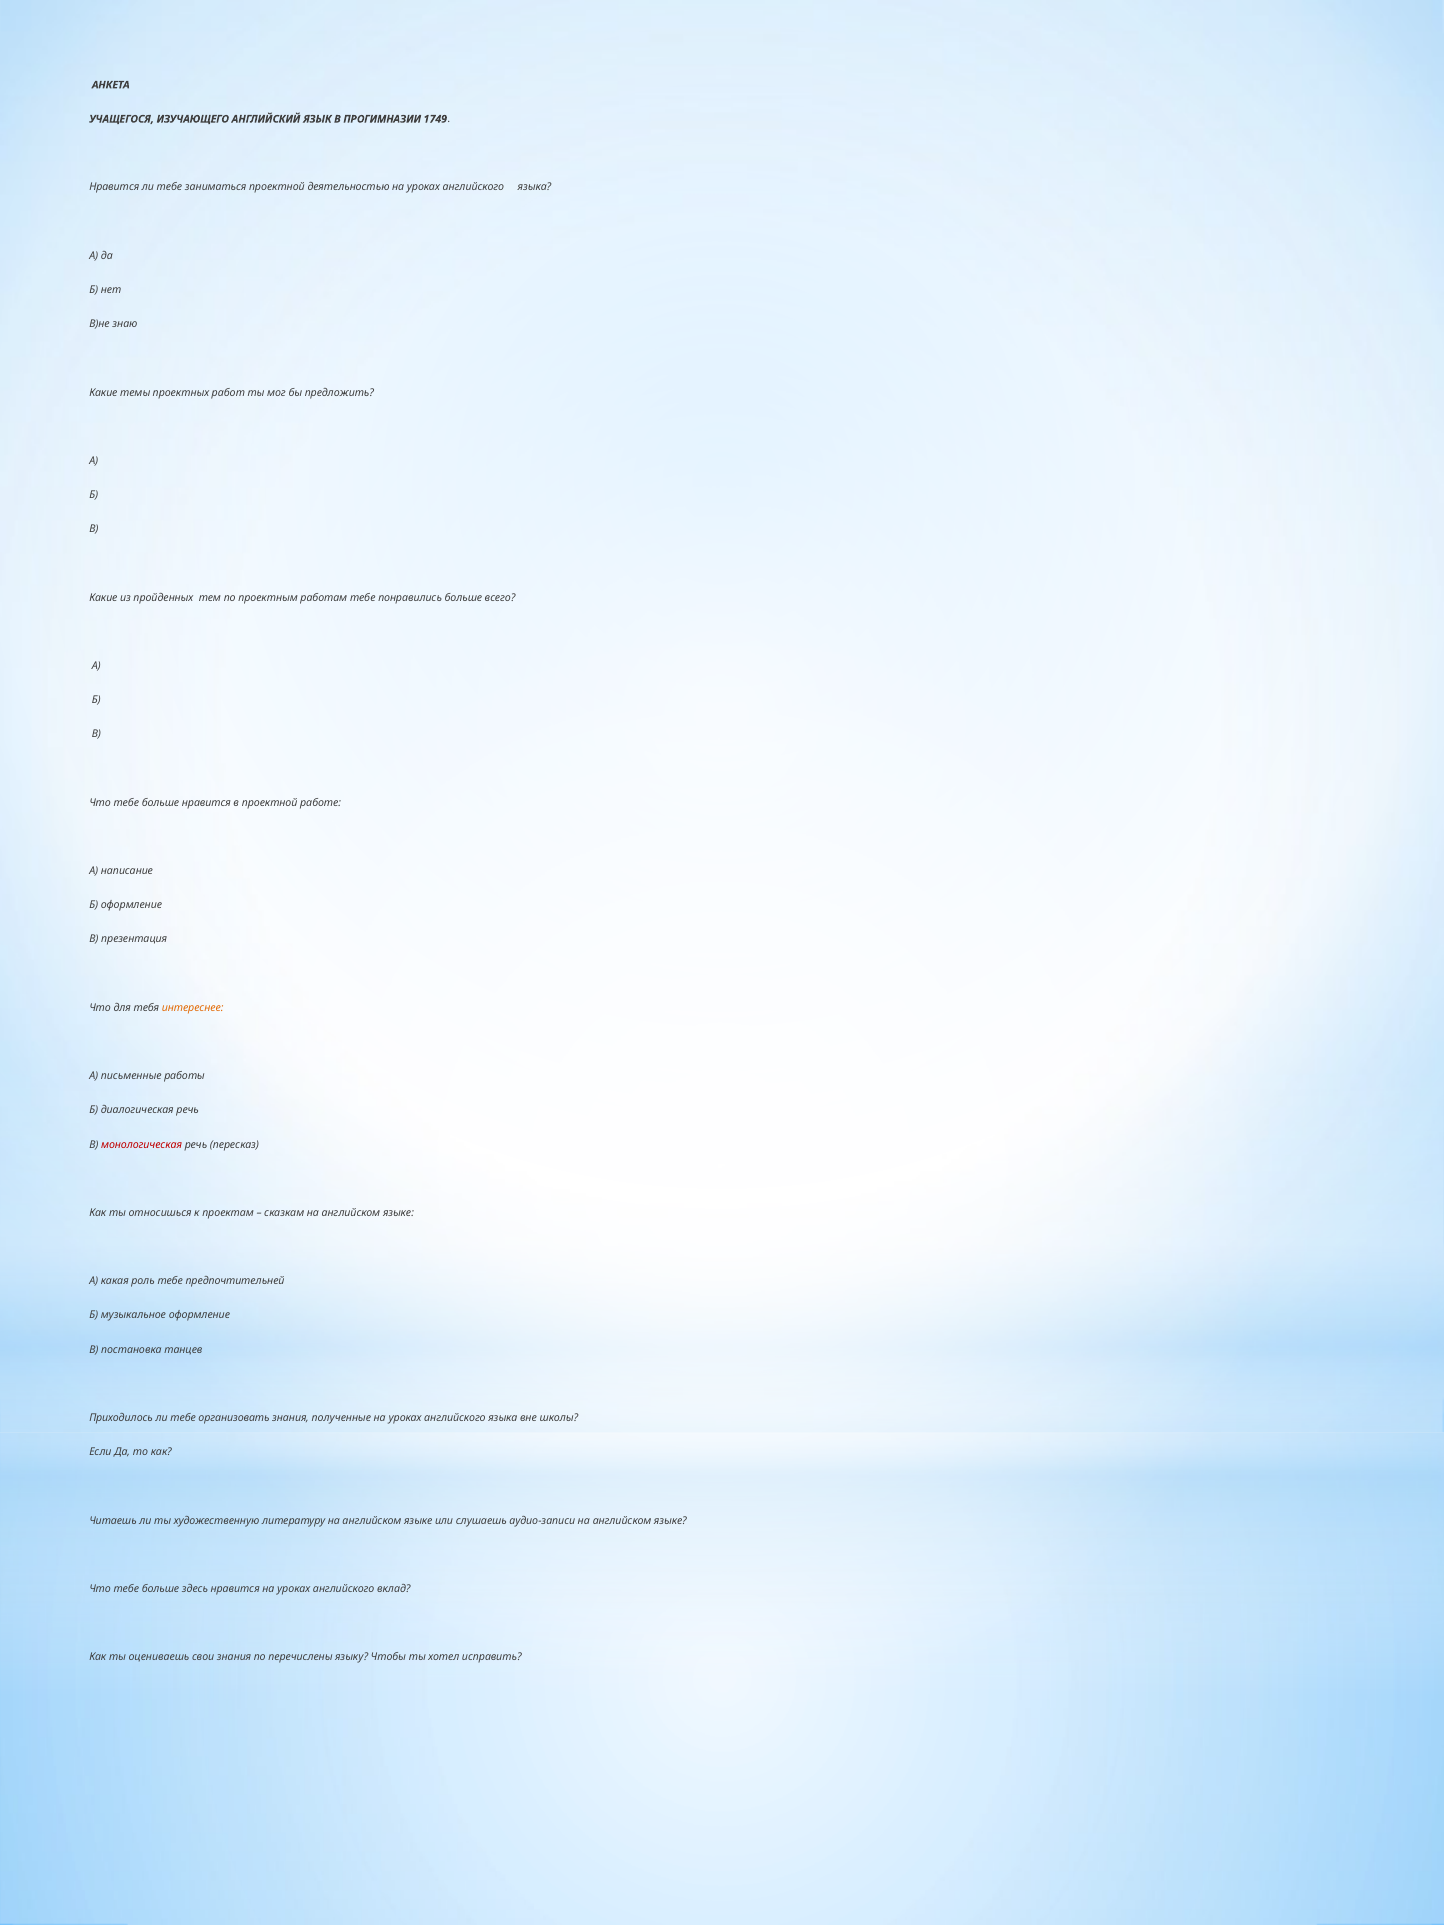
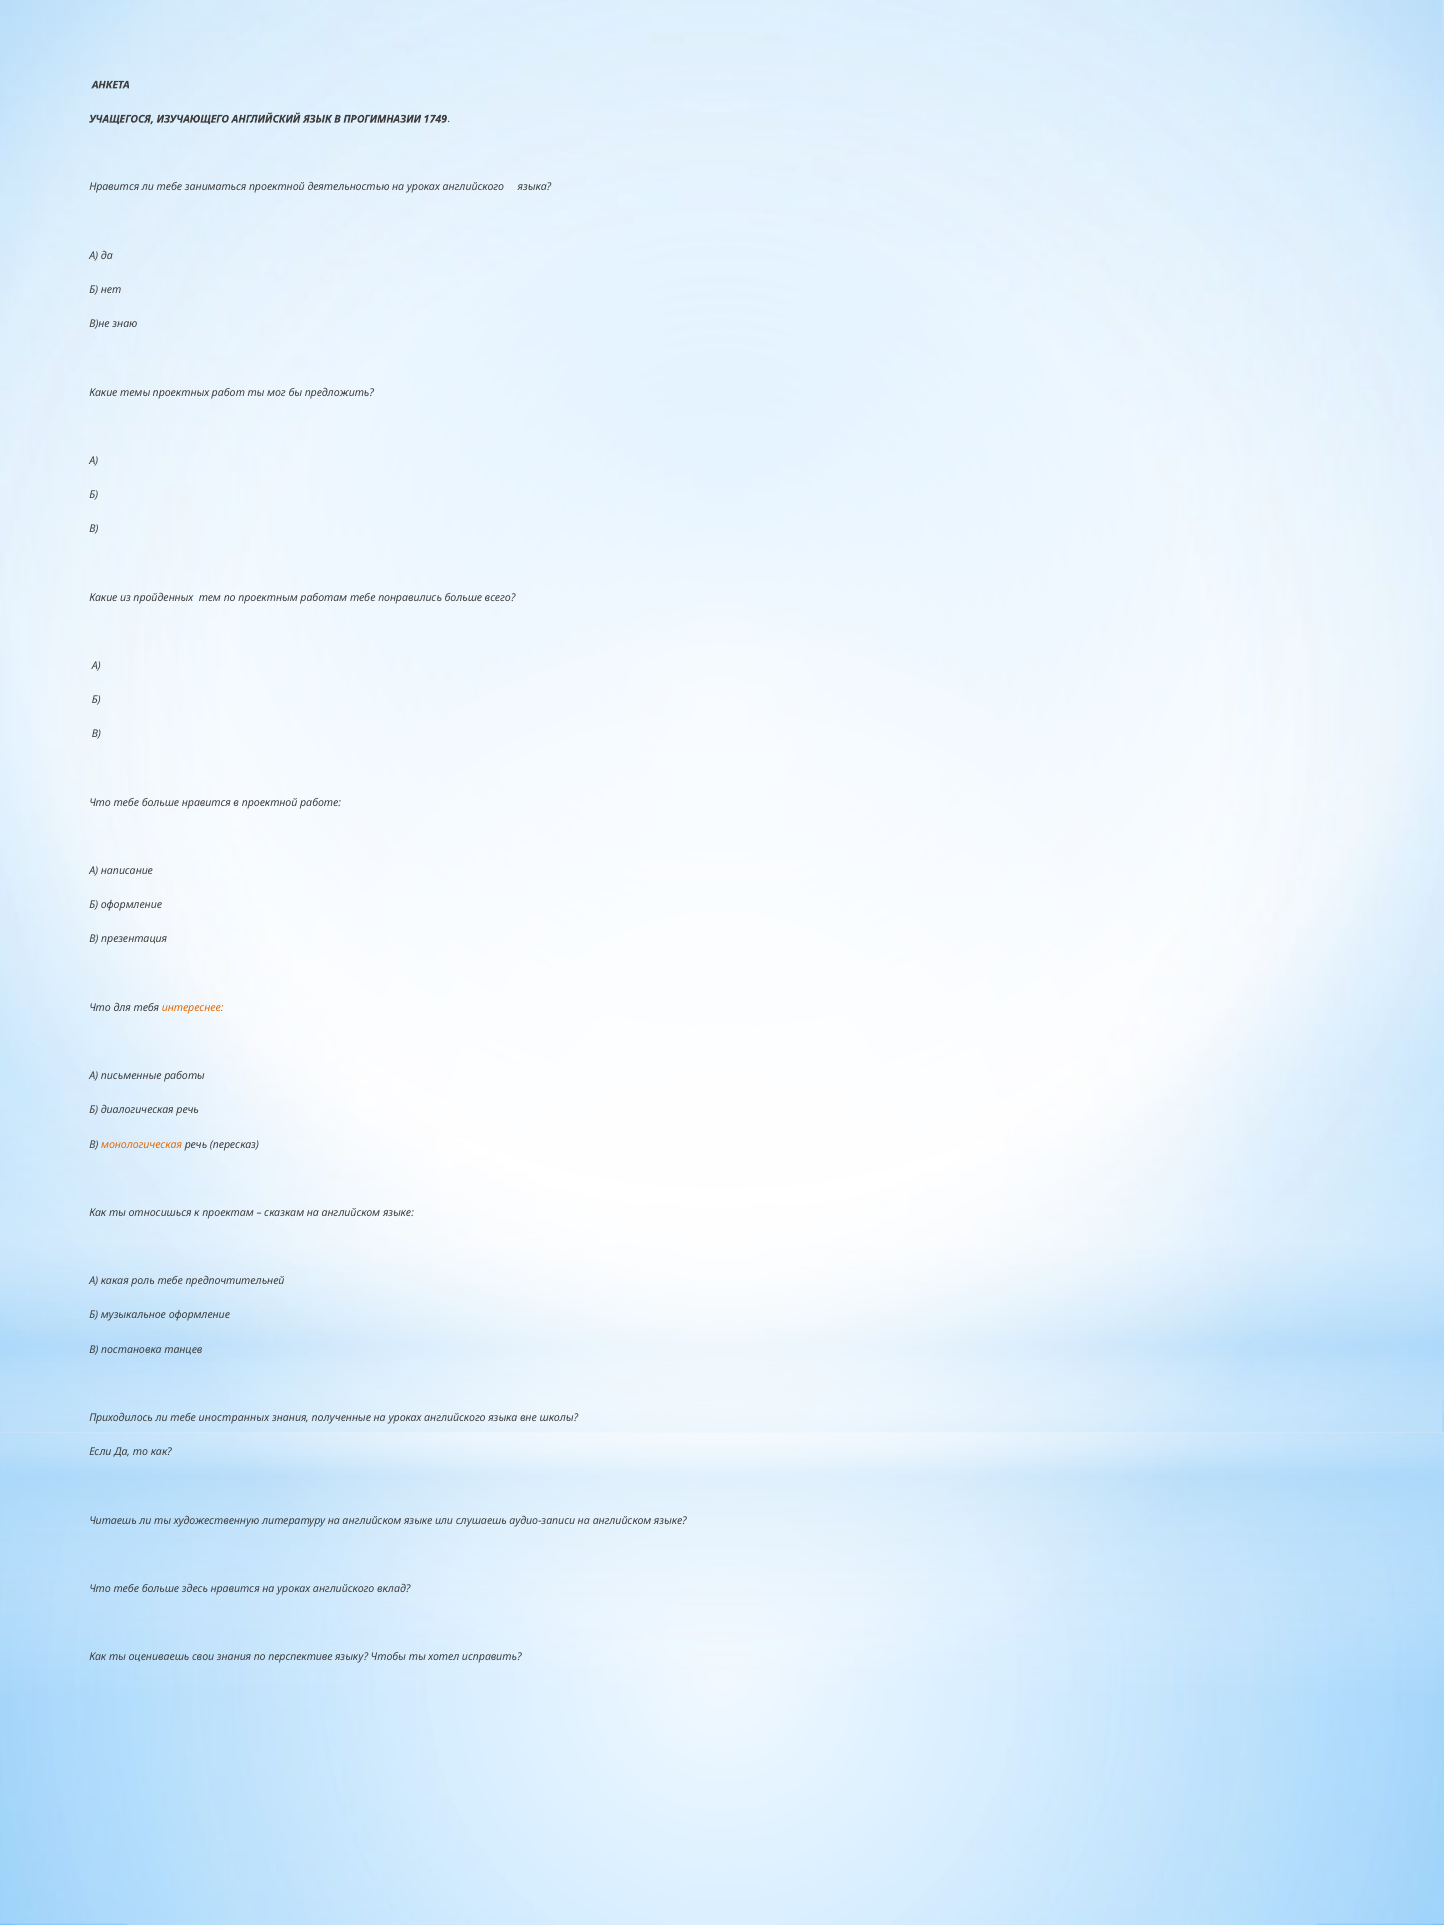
монологическая colour: red -> orange (142, 1145)
организовать: организовать -> иностранных (234, 1418)
перечислены: перечислены -> перспективе (300, 1657)
